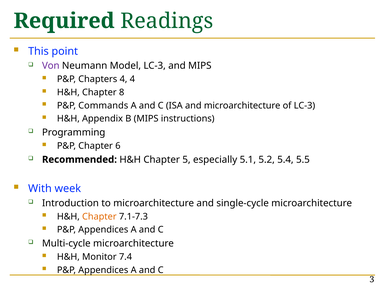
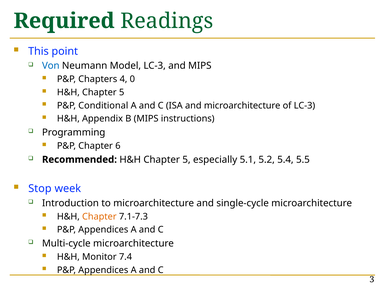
Von colour: purple -> blue (51, 66)
4 4: 4 -> 0 (132, 79)
8: 8 -> 5 (122, 92)
Commands: Commands -> Conditional (103, 106)
With: With -> Stop (40, 189)
